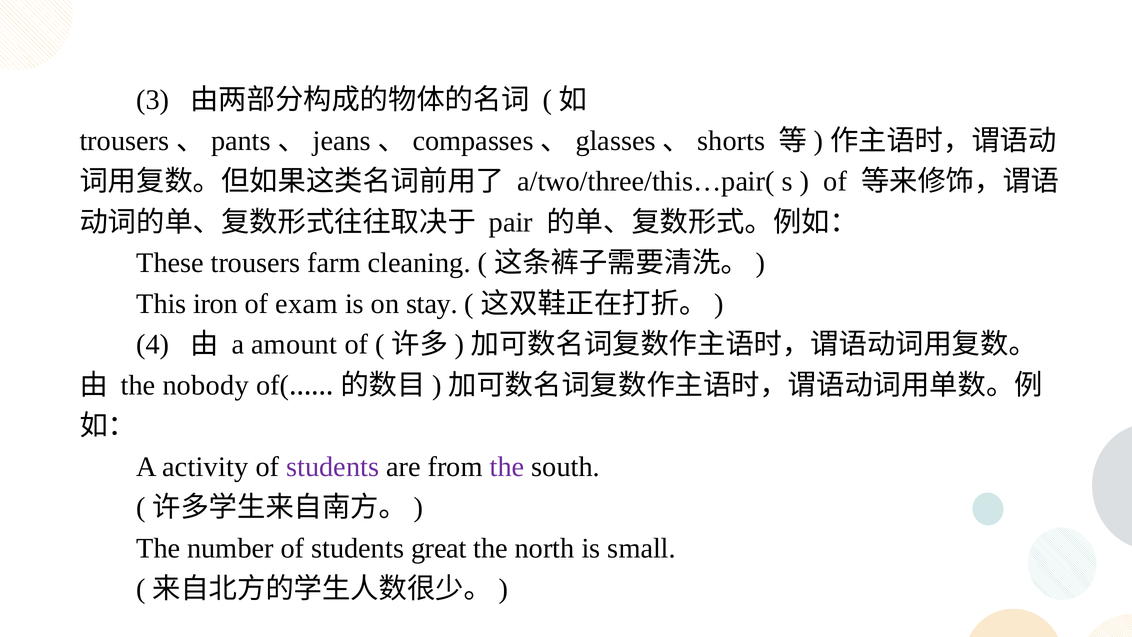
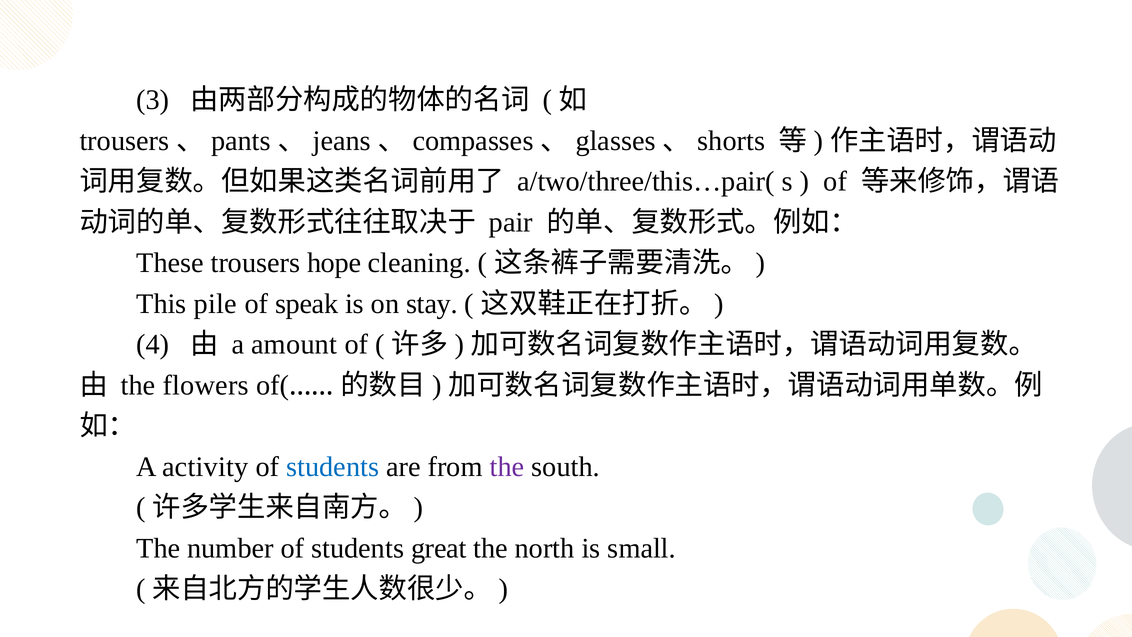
farm: farm -> hope (334, 263)
iron: iron -> pile (215, 304)
exam: exam -> speak (307, 304)
nobody: nobody -> flowers (206, 385)
students colour: purple -> blue (333, 467)
